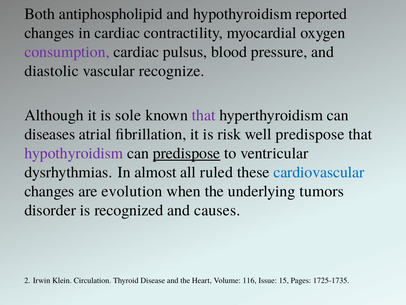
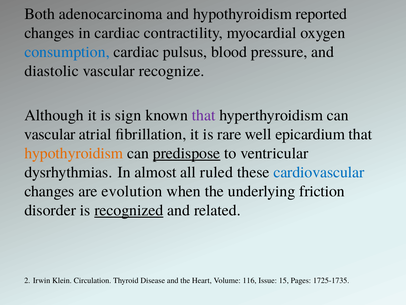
antiphospholipid: antiphospholipid -> adenocarcinoma (111, 14)
consumption colour: purple -> blue (67, 52)
sole: sole -> sign (128, 115)
diseases: diseases -> vascular (50, 134)
risk: risk -> rare (229, 134)
well predispose: predispose -> epicardium (310, 134)
hypothyroidism colour: purple -> orange (74, 153)
tumors: tumors -> friction (322, 191)
recognized underline: none -> present (129, 210)
causes: causes -> related (217, 210)
